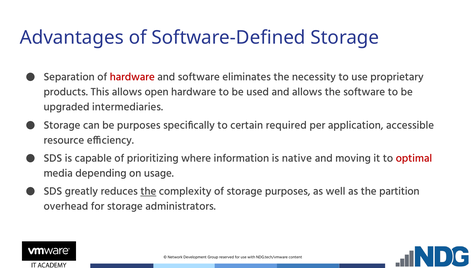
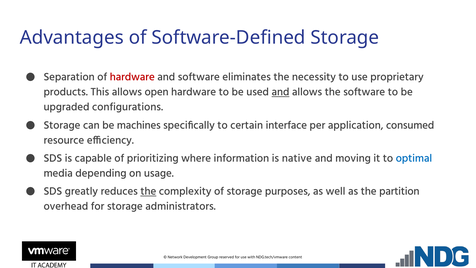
and underline: none -> present (280, 92)
intermediaries: intermediaries -> configurations (128, 107)
be purposes: purposes -> machines (139, 125)
required: required -> interface (286, 125)
accessible: accessible -> consumed (410, 125)
optimal colour: red -> blue (414, 158)
